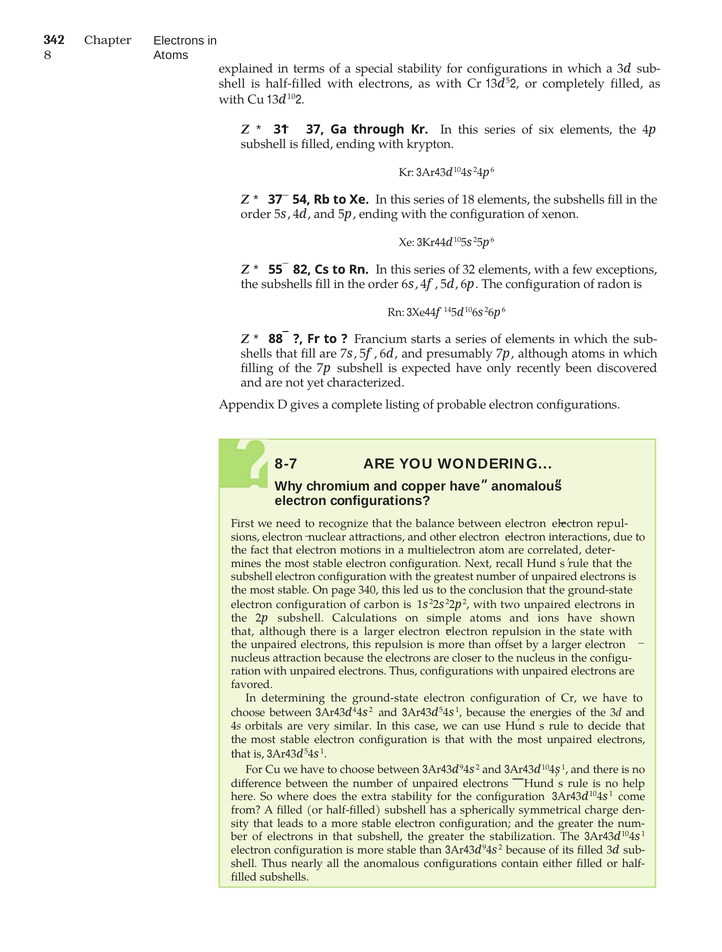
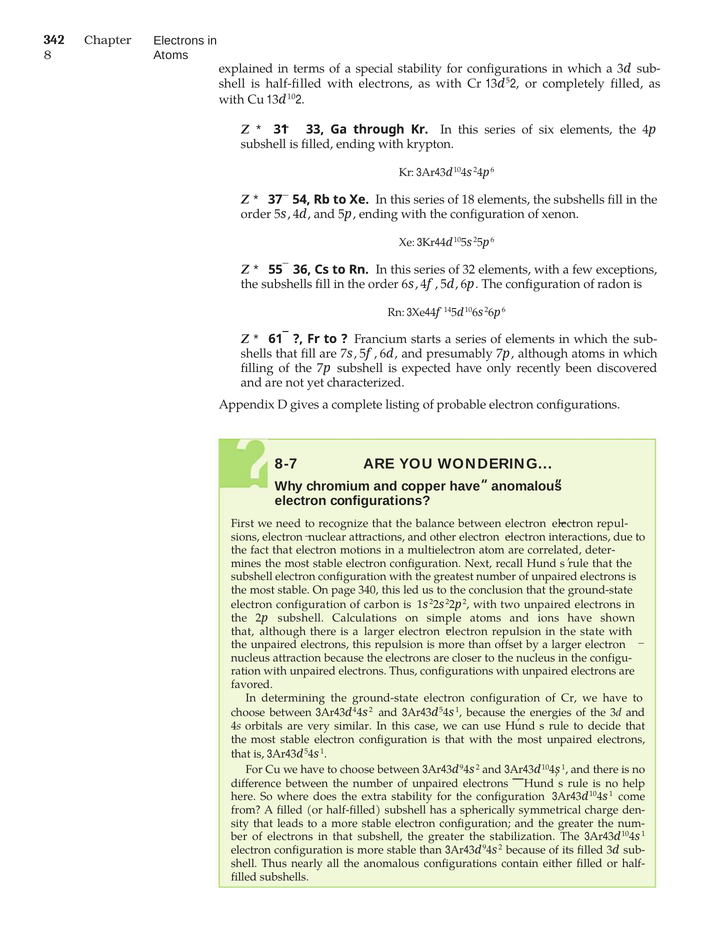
31 37: 37 -> 33 (315, 129)
82: 82 -> 36 (302, 269)
88: 88 -> 61 (276, 339)
